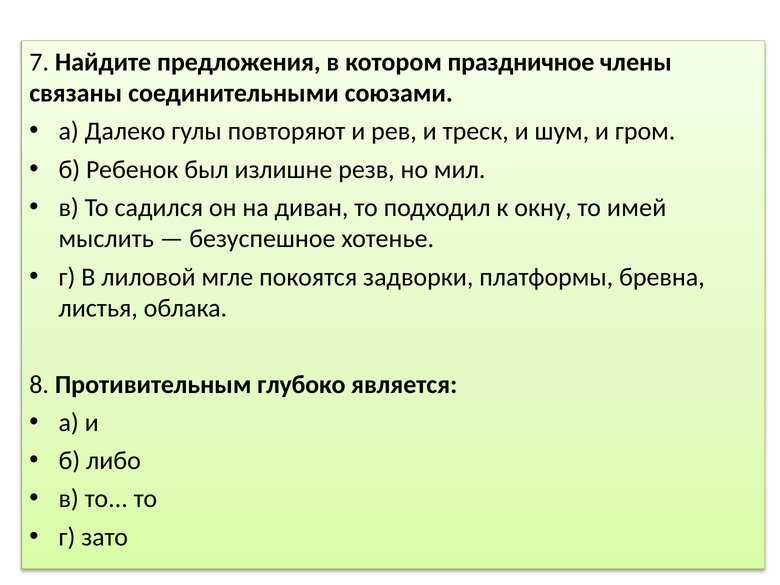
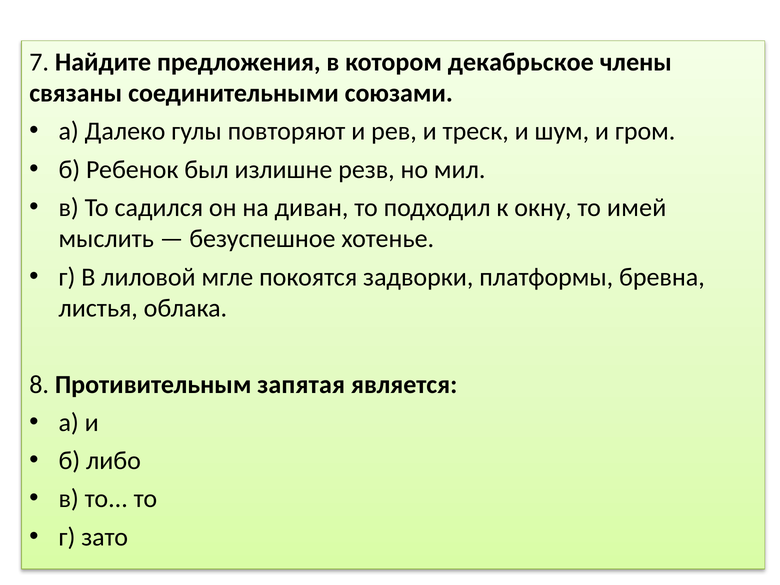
праздничное: праздничное -> декабрьское (521, 62)
глубоко: глубоко -> запятая (301, 384)
